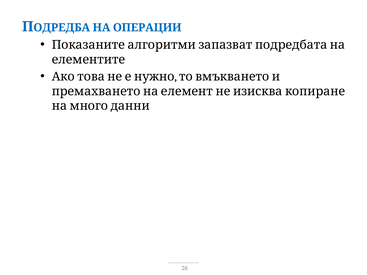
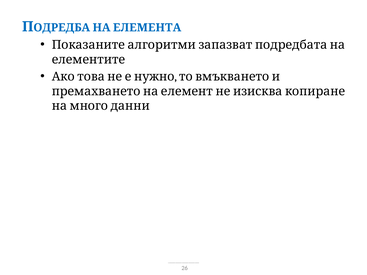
ОПЕРАЦИИ: ОПЕРАЦИИ -> ЕЛЕМЕНТА (147, 28)
